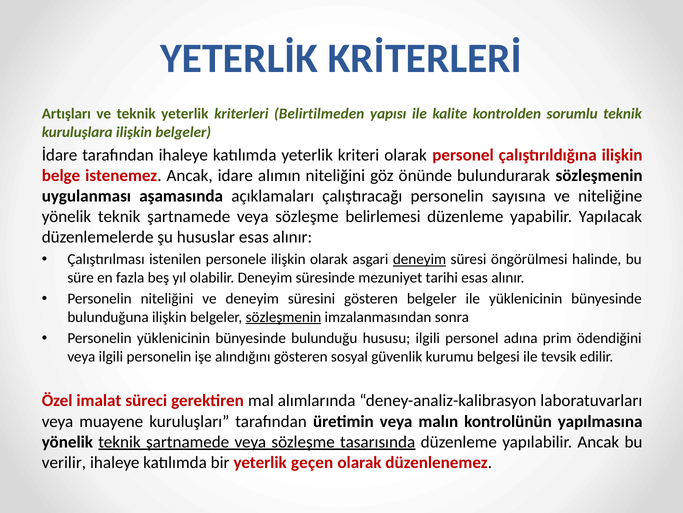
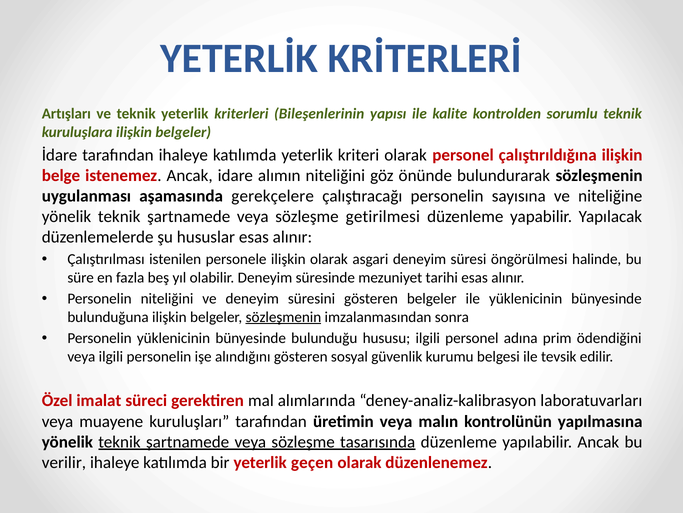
Belirtilmeden: Belirtilmeden -> Bileşenlerinin (319, 114)
açıklamaları: açıklamaları -> gerekçelere (273, 196)
belirlemesi: belirlemesi -> getirilmesi (383, 216)
deneyim underline: present -> none (420, 259)
